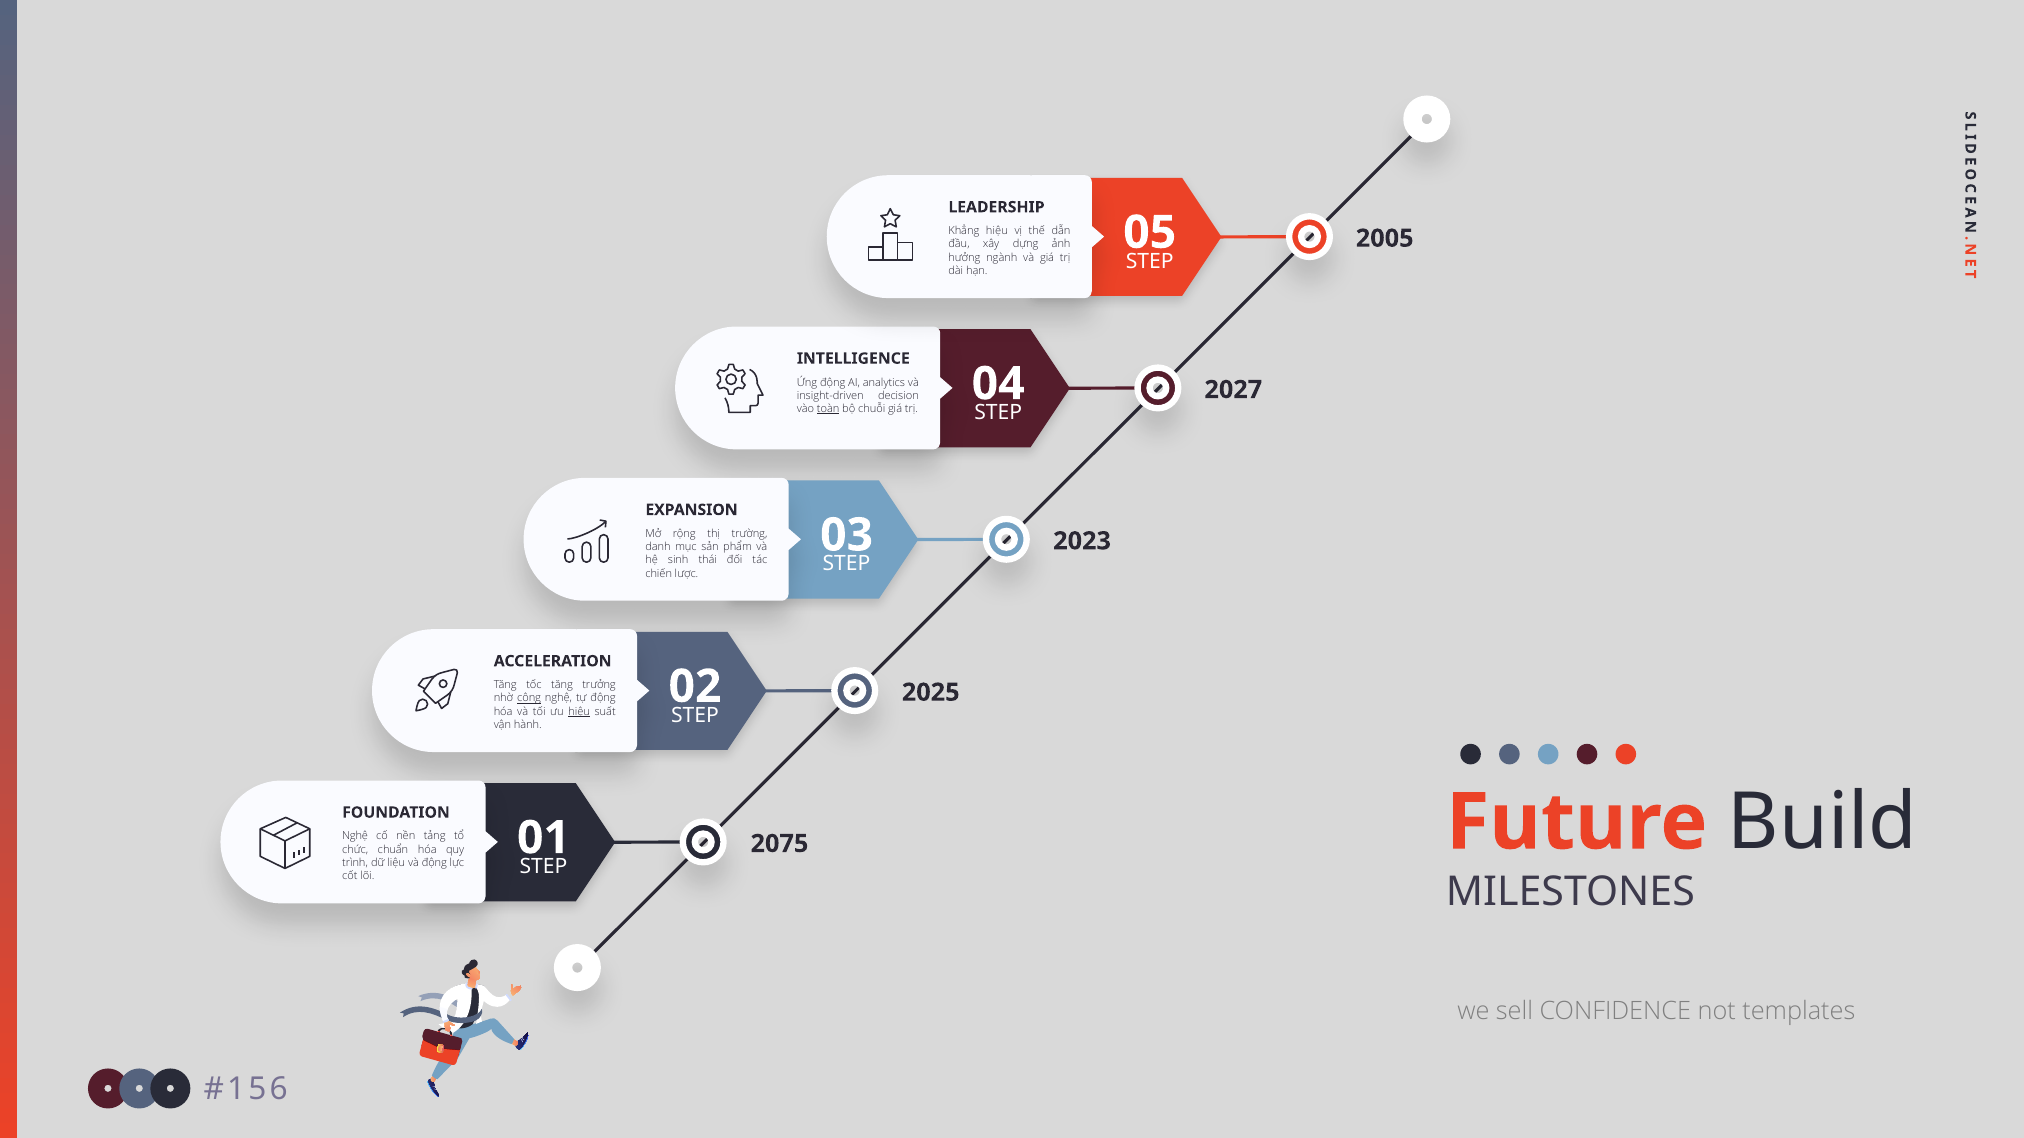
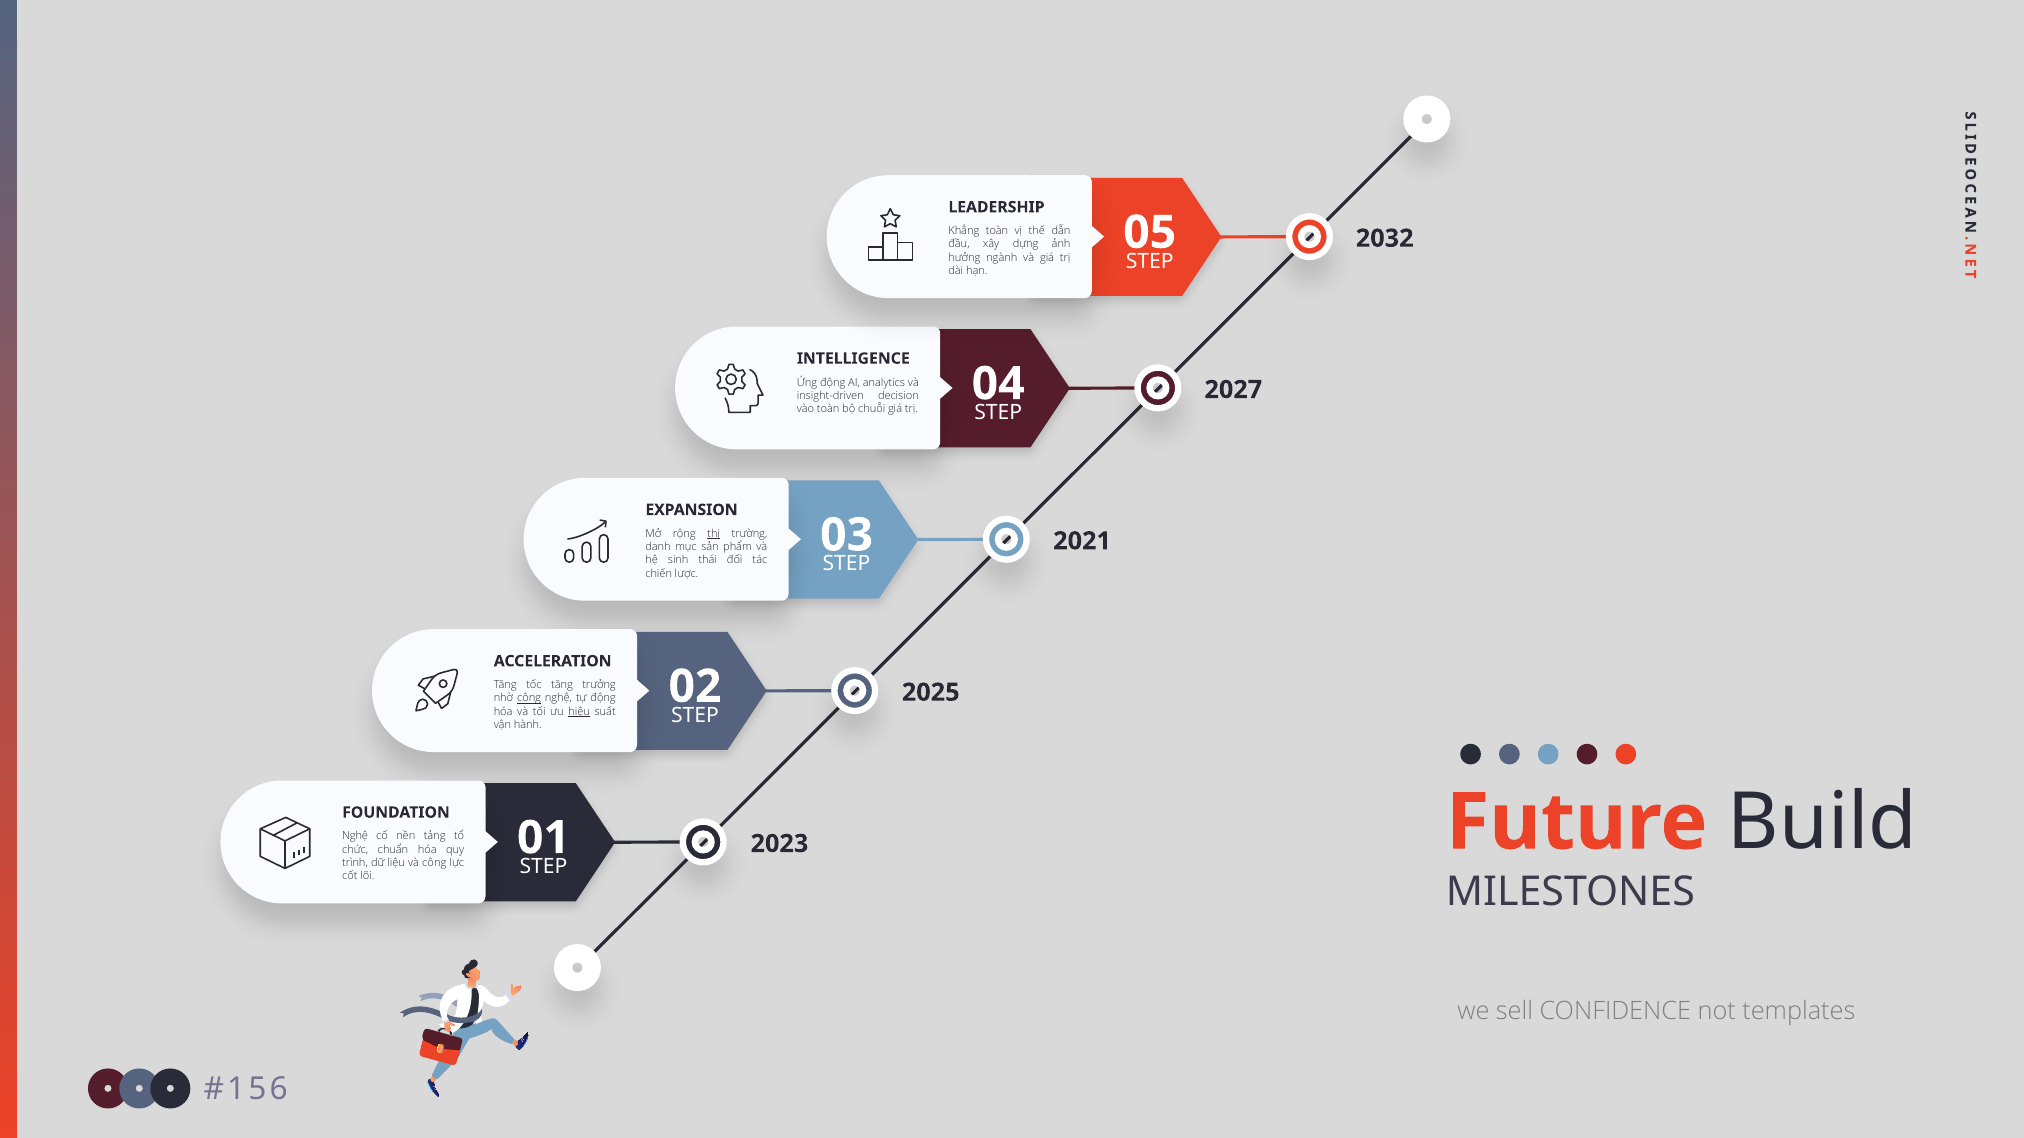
Khẳng hiệu: hiệu -> toàn (997, 231)
2005: 2005 -> 2032 (1385, 238)
toàn underline: present -> none (828, 409)
thị underline: none -> present (714, 534)
2023: 2023 -> 2021 (1082, 541)
2075: 2075 -> 2023 (779, 844)
và động: động -> công (434, 863)
